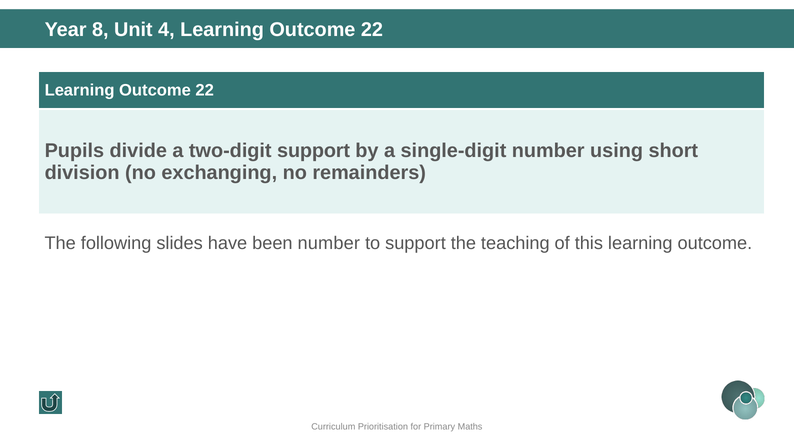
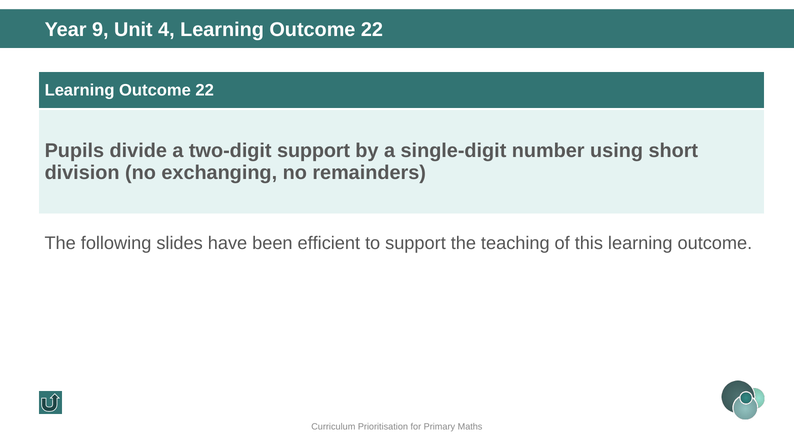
8: 8 -> 9 (100, 30)
been number: number -> efficient (329, 243)
